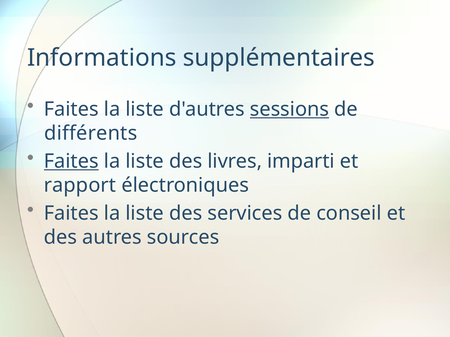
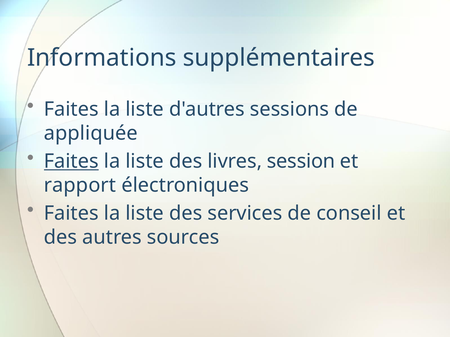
sessions underline: present -> none (289, 109)
différents: différents -> appliquée (91, 133)
imparti: imparti -> session (301, 161)
